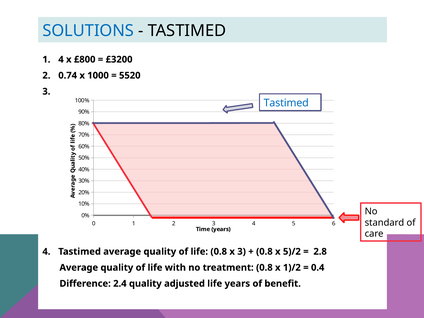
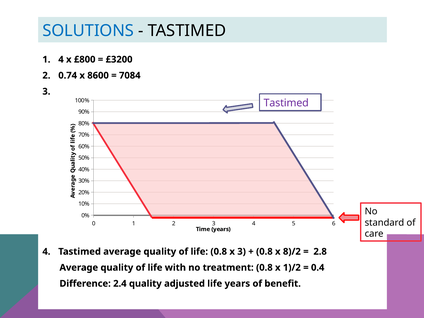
1000: 1000 -> 8600 (98, 75)
5520: 5520 -> 7084 (130, 75)
Tastimed colour: blue -> purple (286, 103)
5)/2: 5)/2 -> 8)/2 (292, 252)
